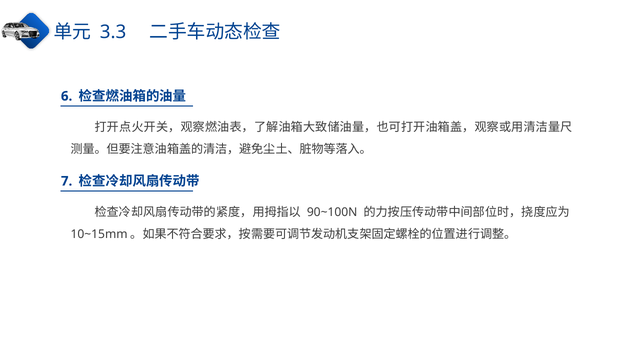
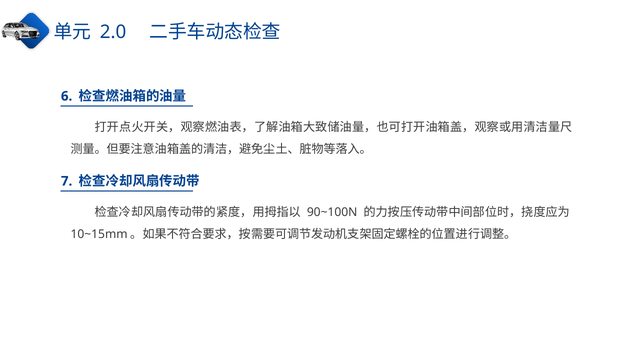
3.3: 3.3 -> 2.0 (113, 32)
